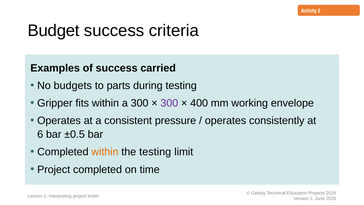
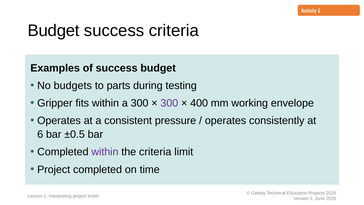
success carried: carried -> budget (158, 68)
within colour: orange -> purple (105, 152)
the testing: testing -> criteria (155, 152)
